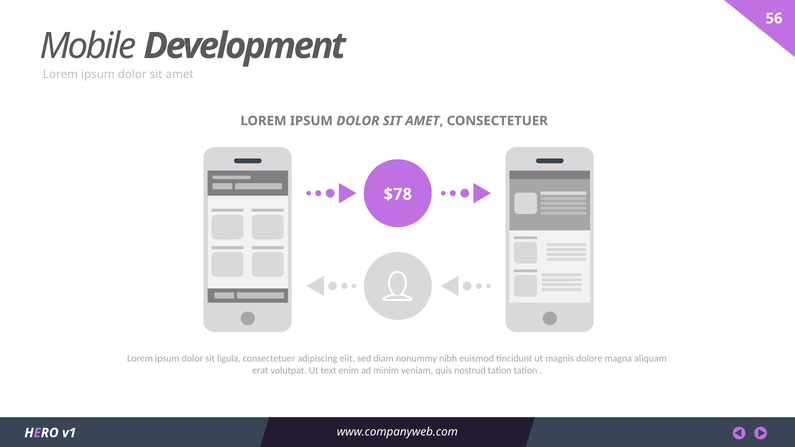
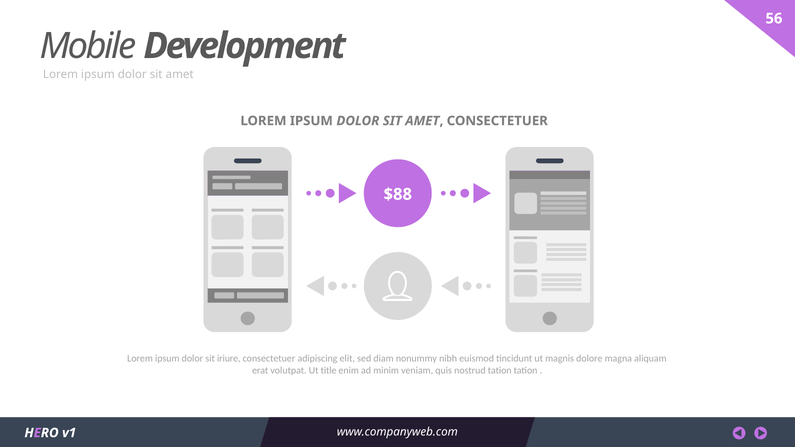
$78: $78 -> $88 (398, 194)
ligula: ligula -> iriure (229, 358)
text: text -> title (329, 370)
